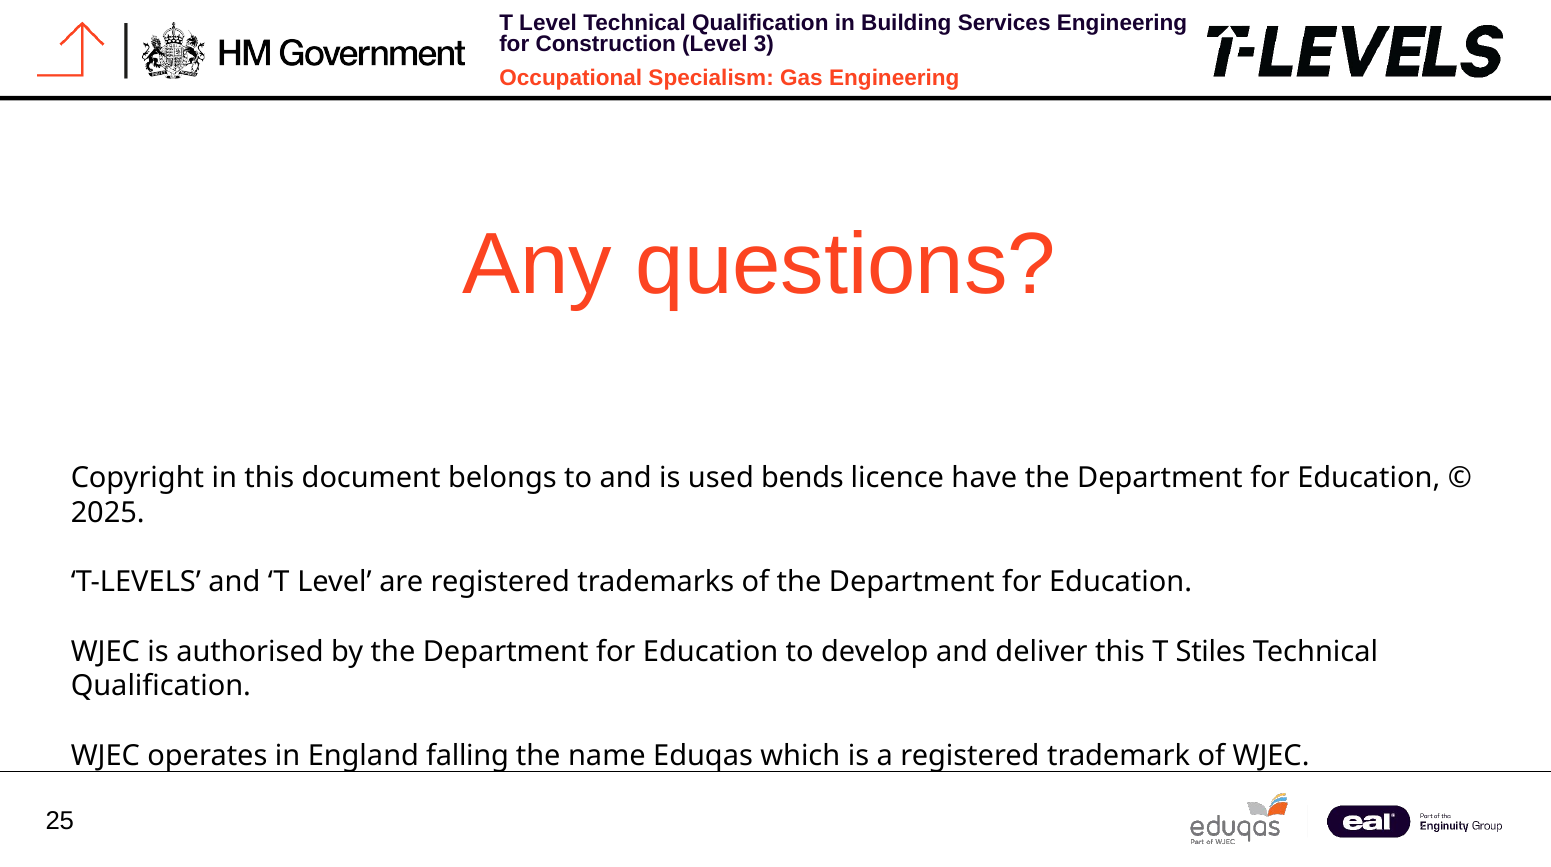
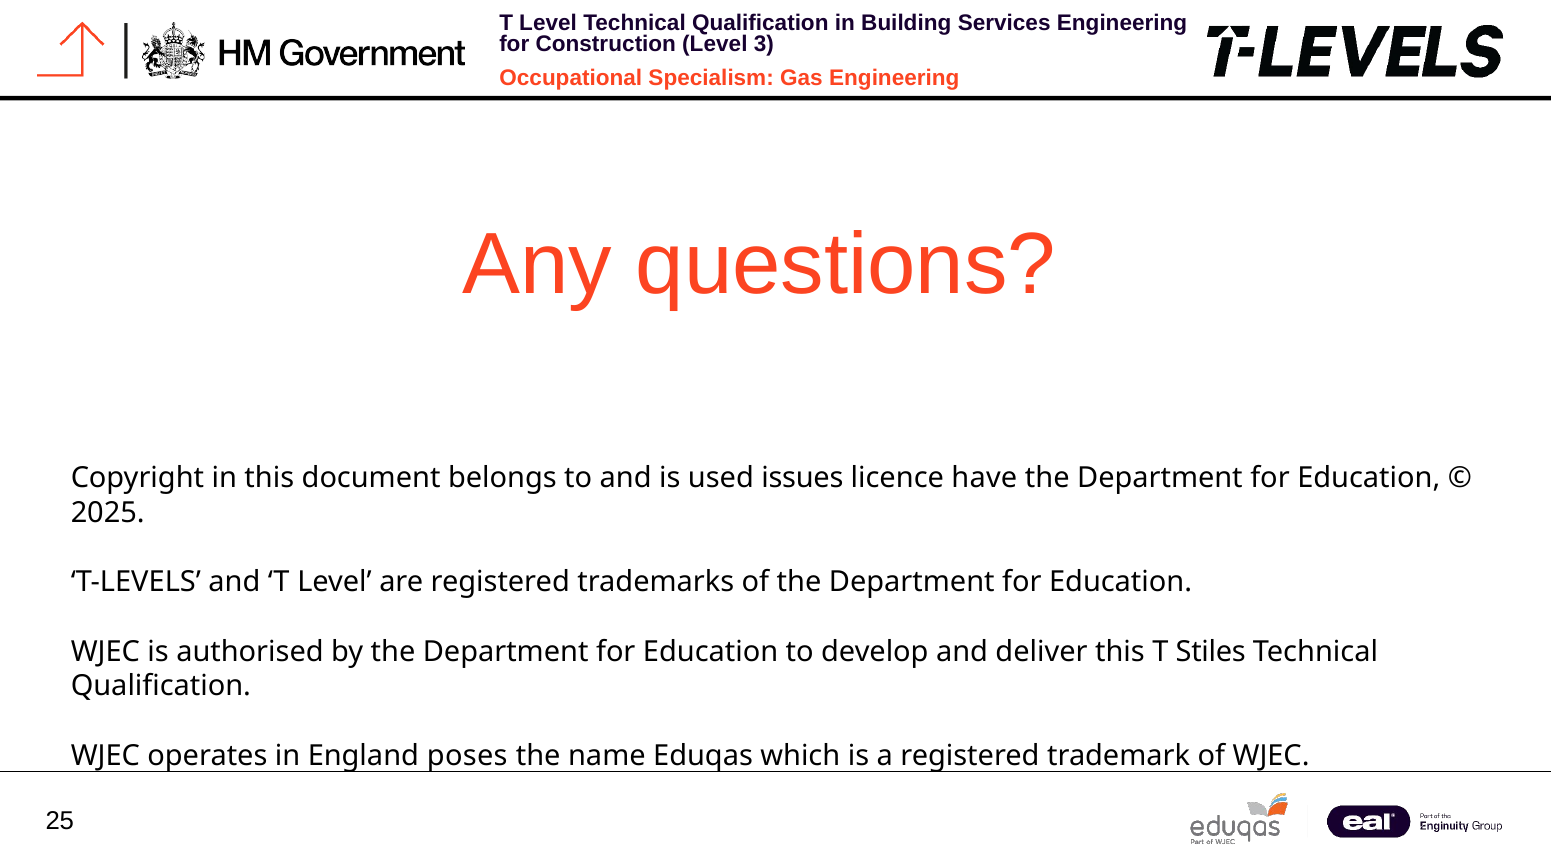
bends: bends -> issues (802, 478)
falling: falling -> poses (467, 756)
